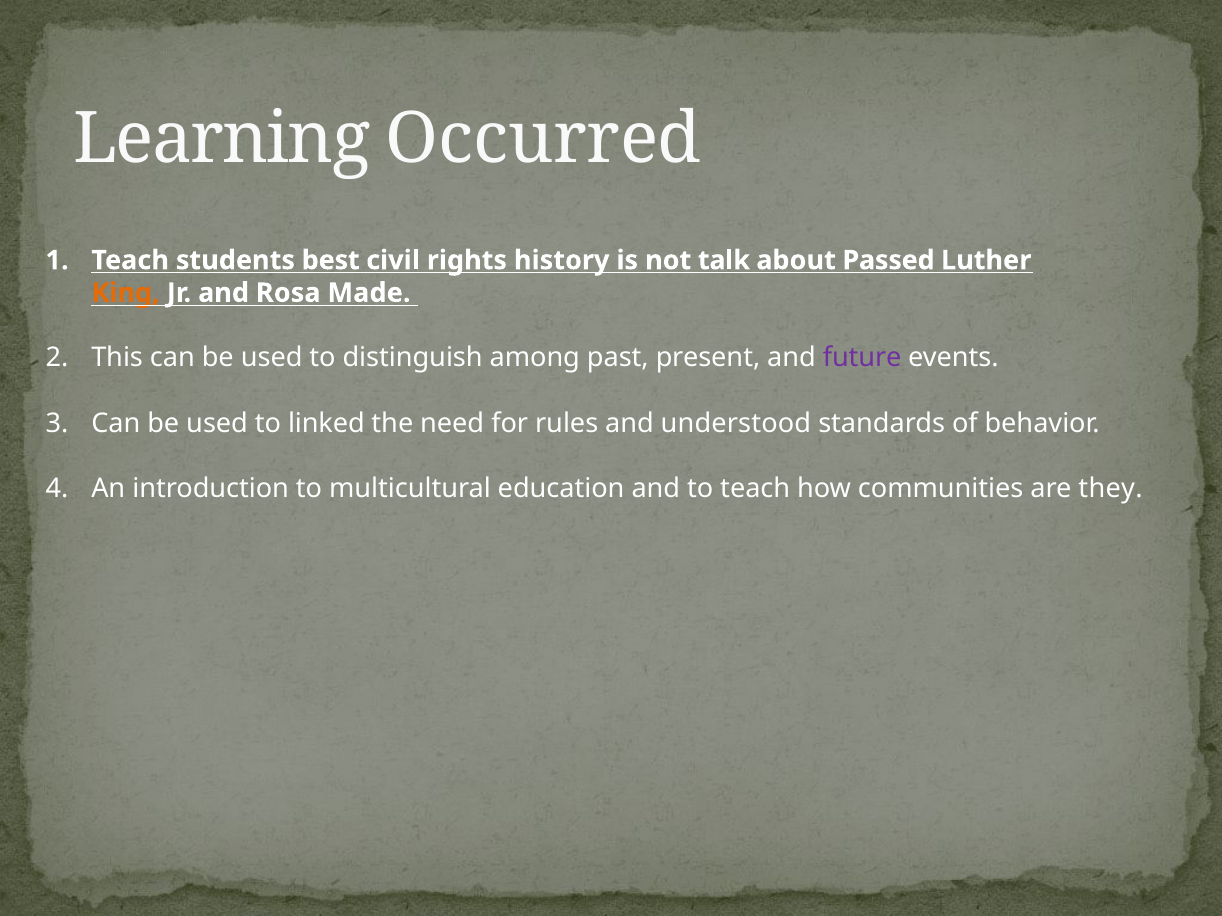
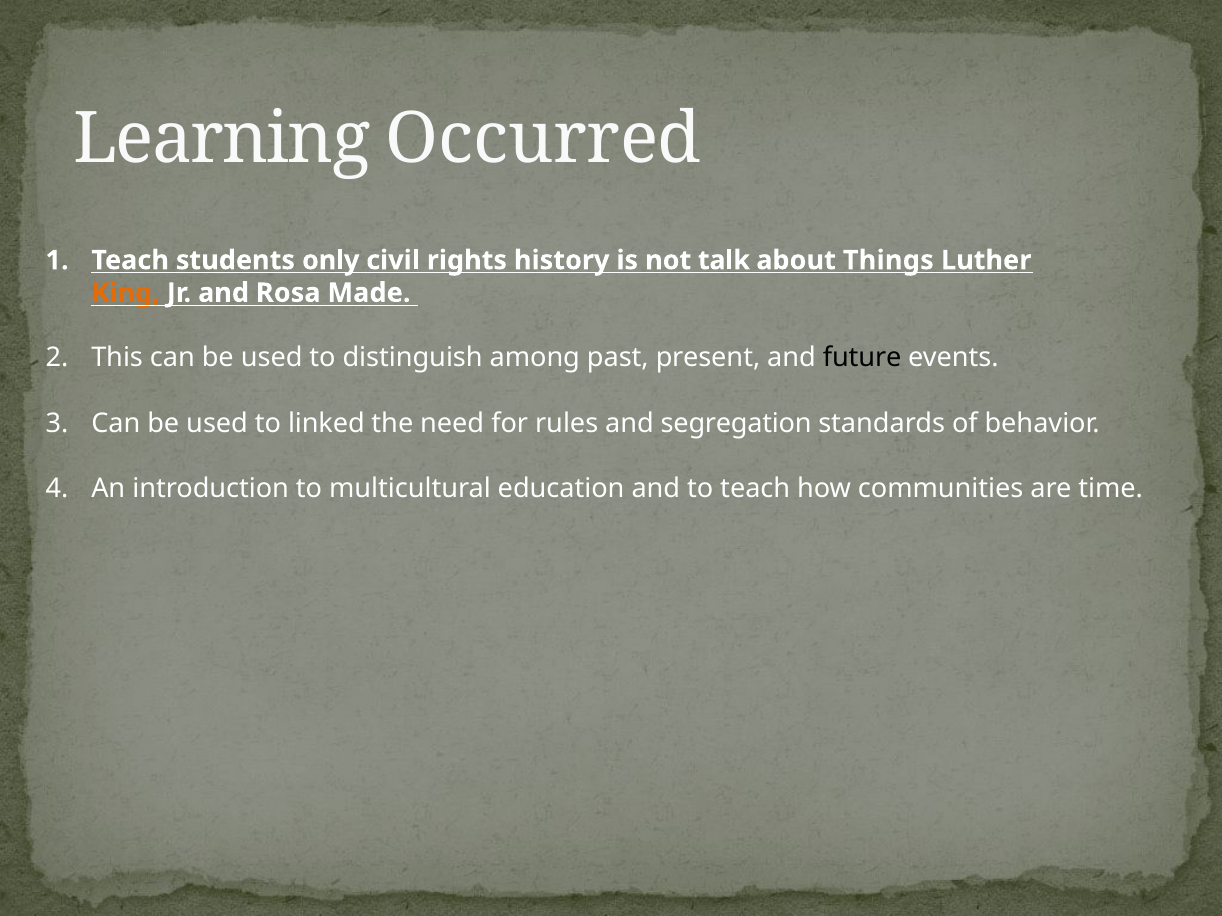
best: best -> only (331, 260)
Passed: Passed -> Things (888, 260)
future colour: purple -> black (862, 358)
understood: understood -> segregation (736, 423)
they: they -> time (1111, 488)
